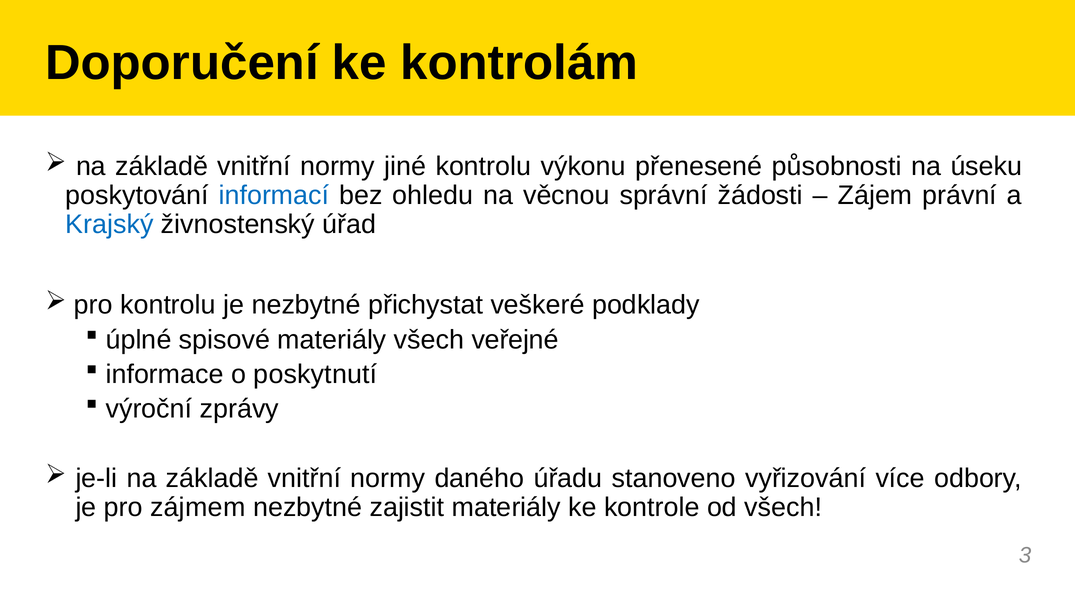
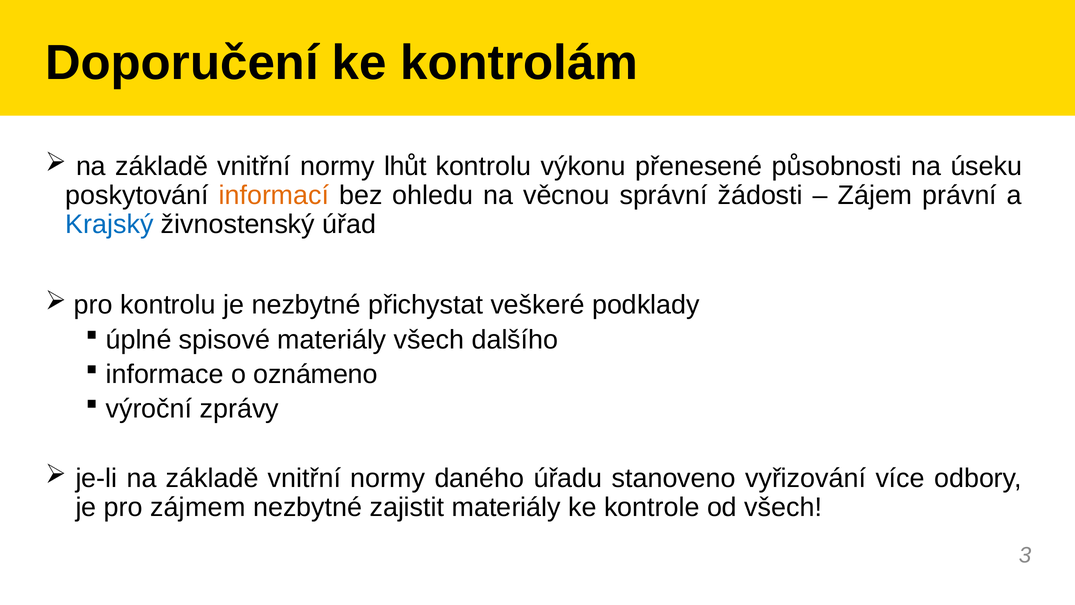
jiné: jiné -> lhůt (405, 166)
informací colour: blue -> orange (274, 195)
veřejné: veřejné -> dalšího (515, 340)
poskytnutí: poskytnutí -> oznámeno (316, 374)
